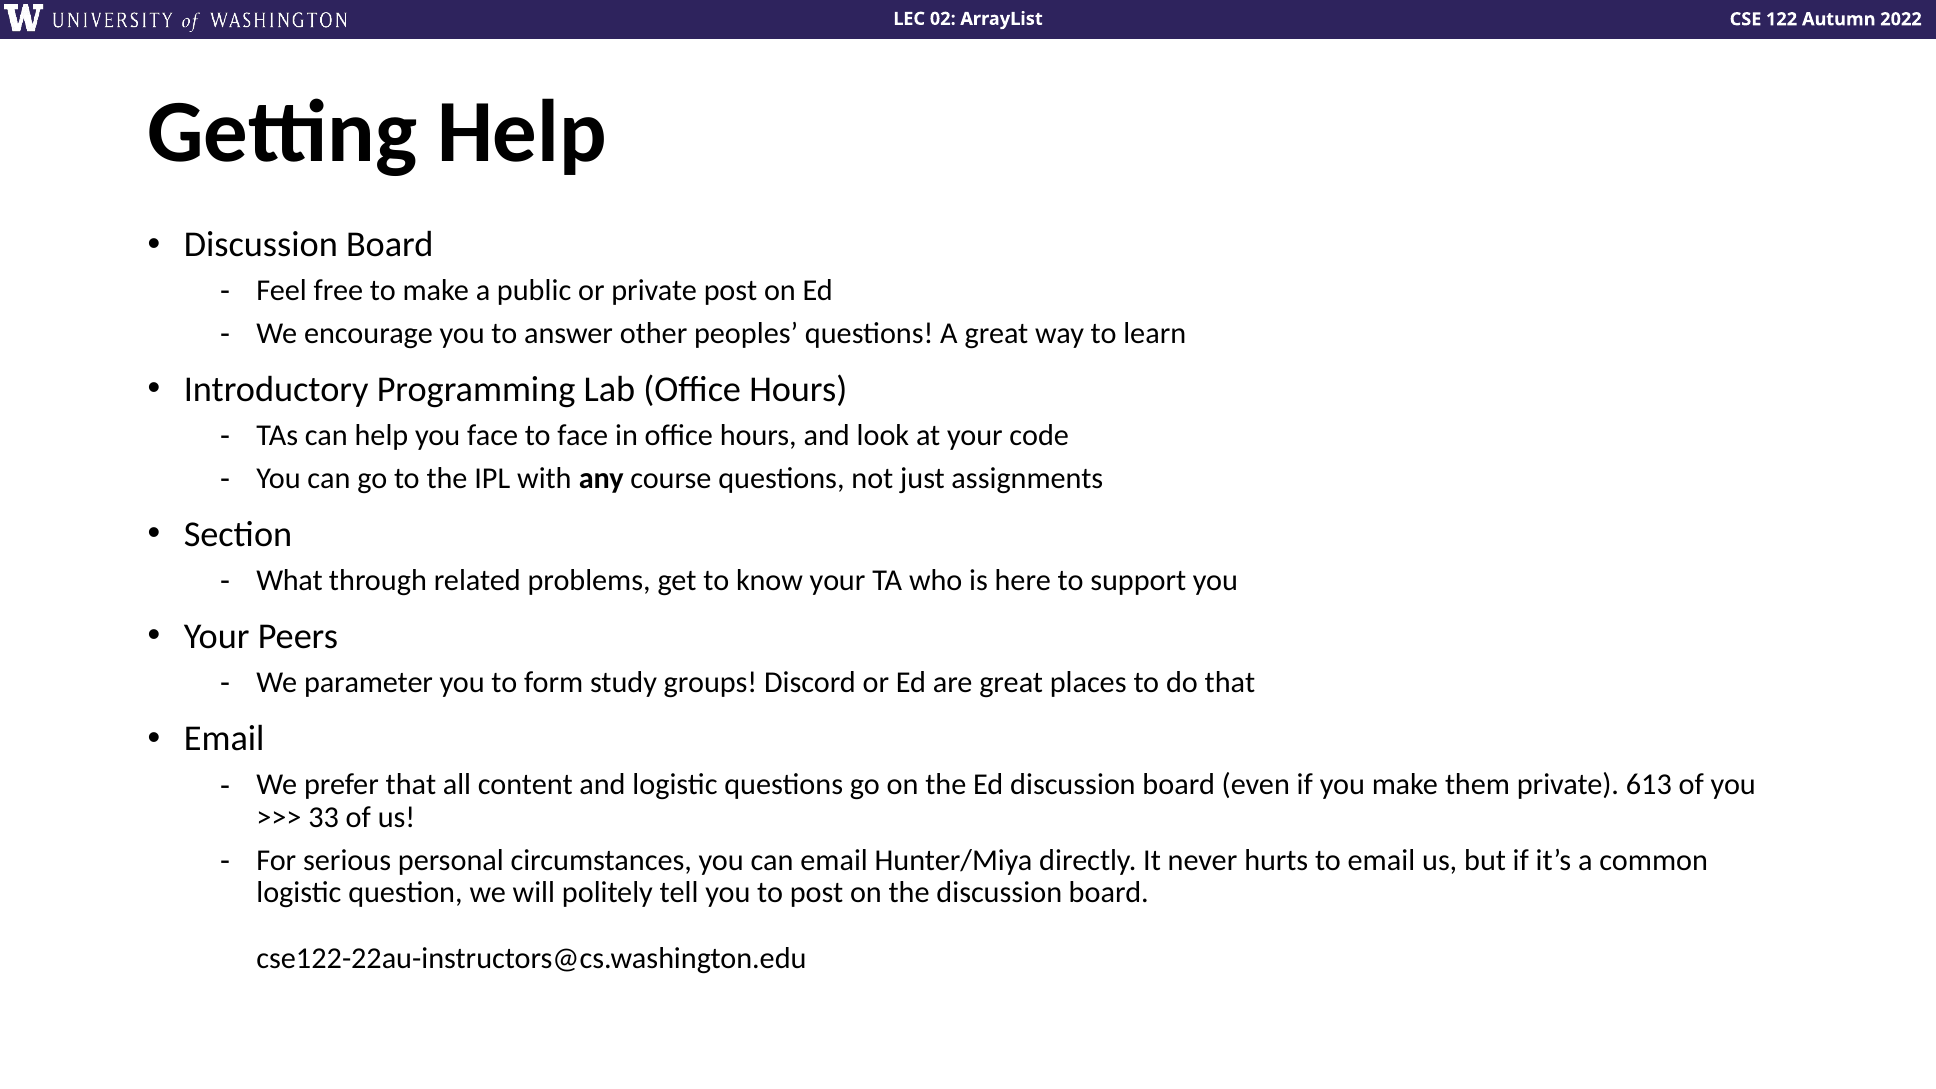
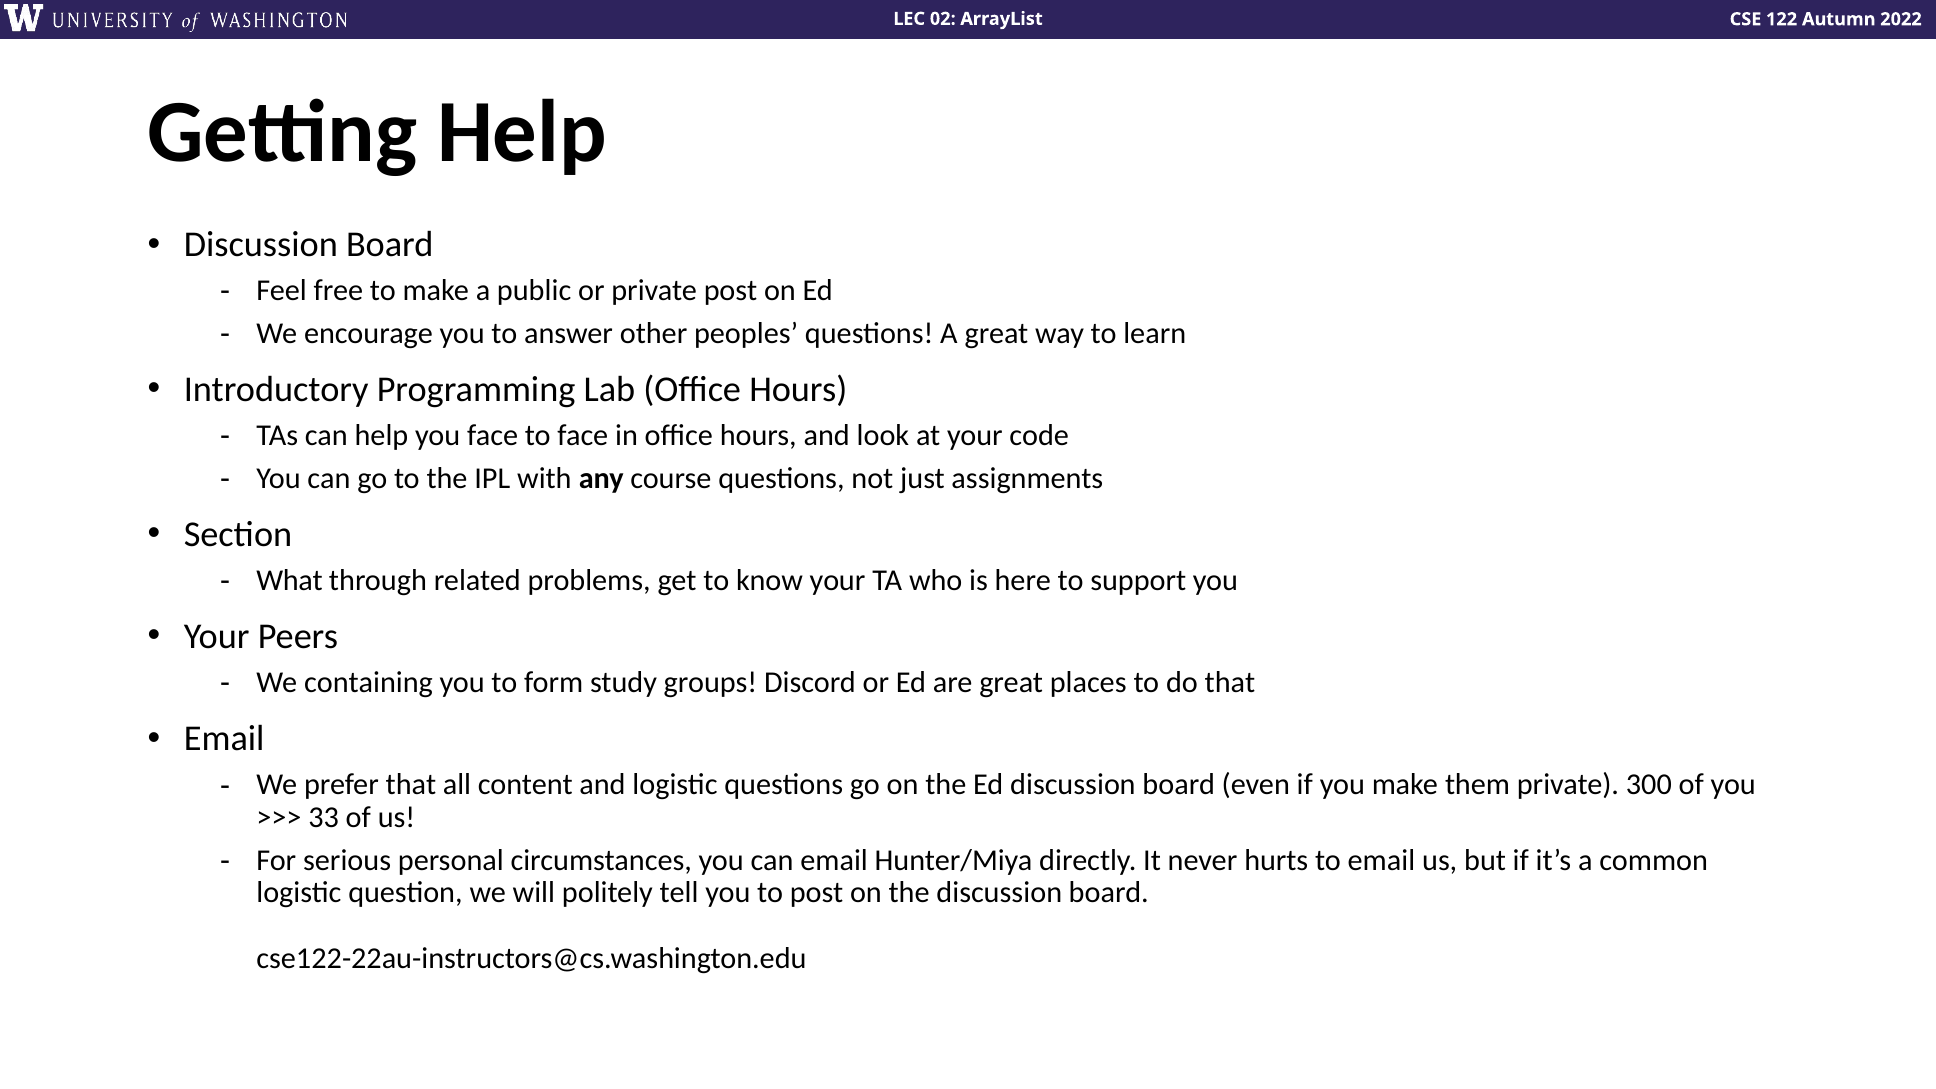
parameter: parameter -> containing (368, 682)
613: 613 -> 300 (1649, 785)
